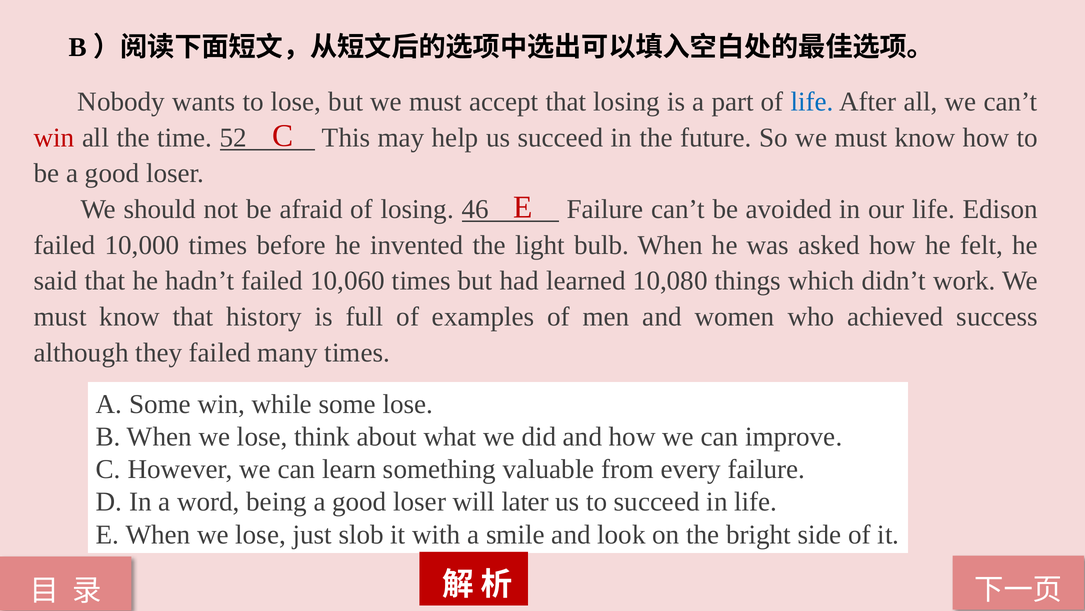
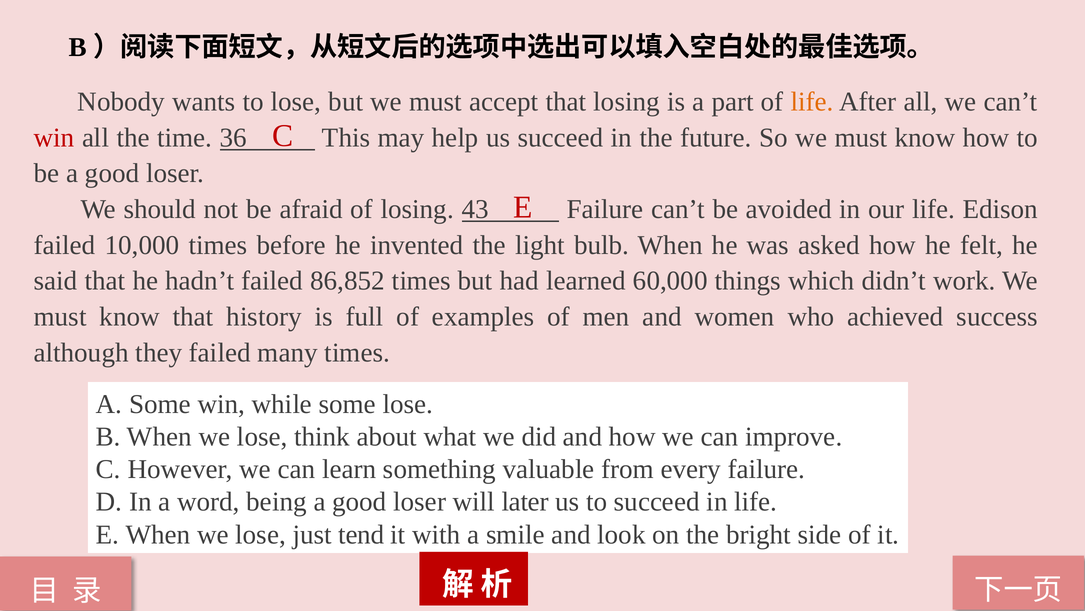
life colour: blue -> orange (812, 102)
52: 52 -> 36 (233, 138)
46: 46 -> 43 (475, 209)
10,060: 10,060 -> 86,852 (347, 281)
10,080: 10,080 -> 60,000 (670, 281)
slob: slob -> tend (361, 534)
